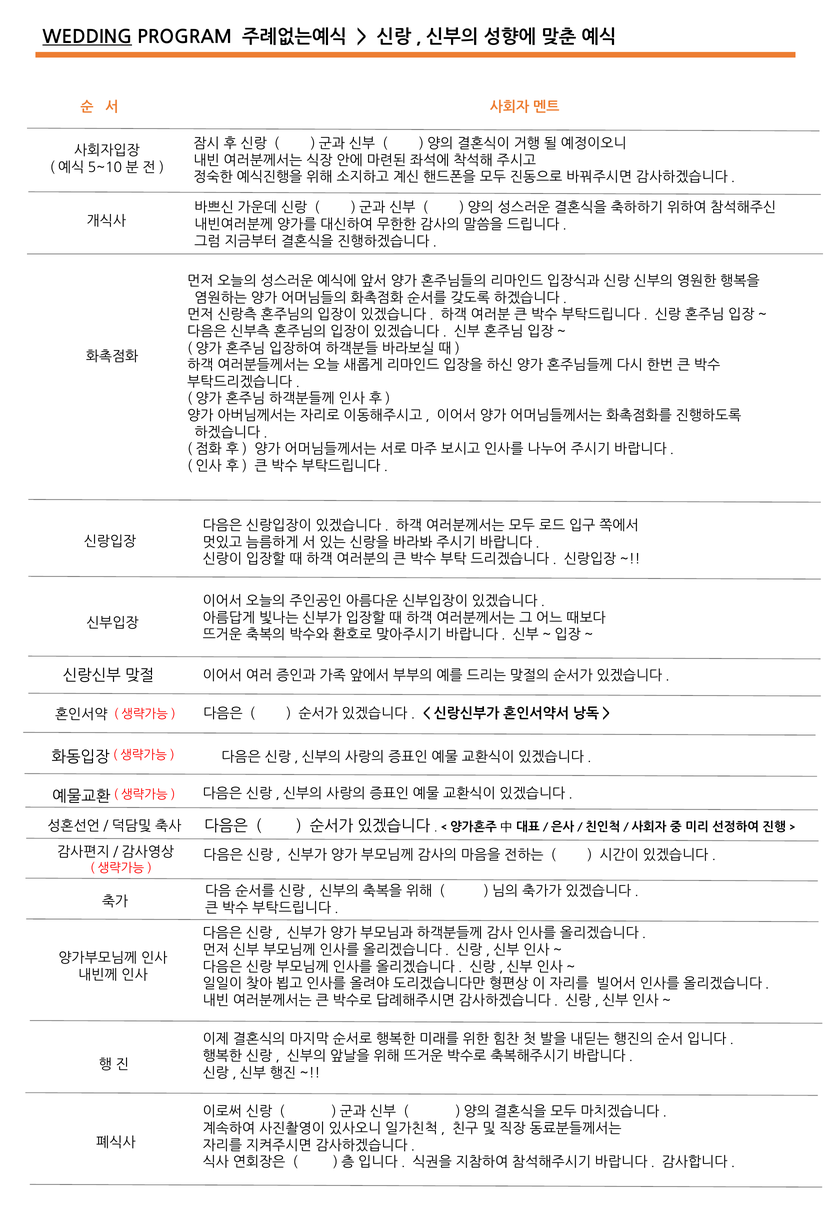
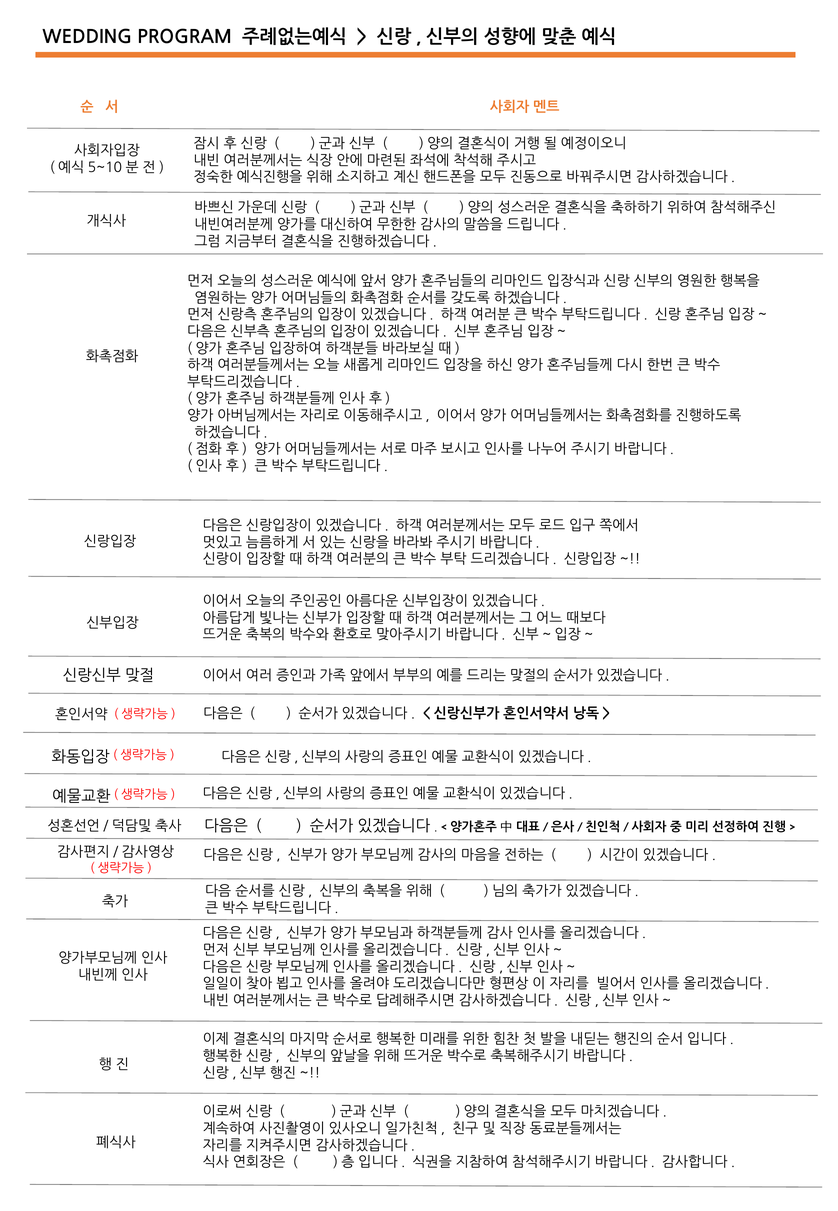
WEDDING underline: present -> none (87, 37)
